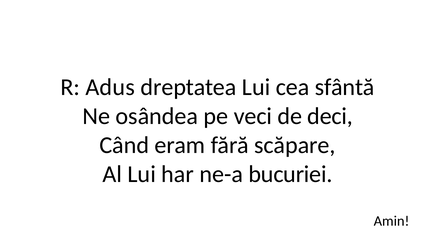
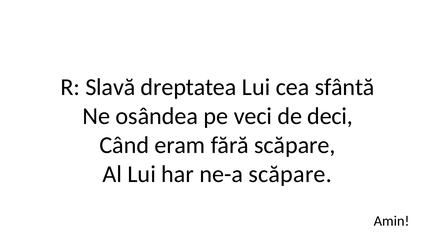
Adus: Adus -> Slavă (110, 87)
ne-a bucuriei: bucuriei -> scăpare (290, 174)
